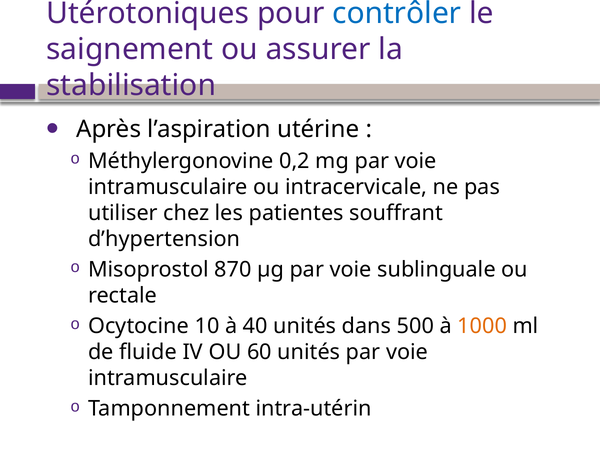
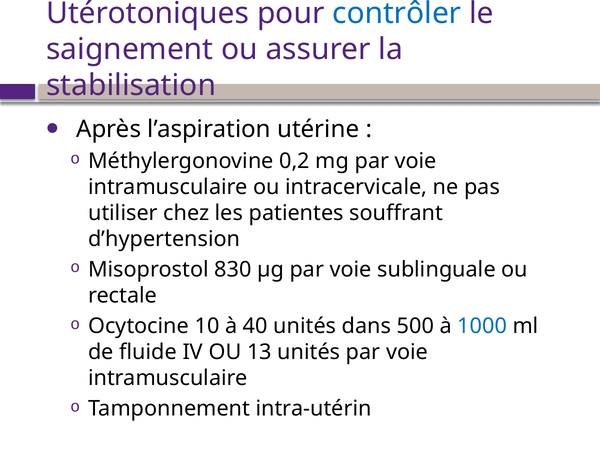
870: 870 -> 830 (233, 270)
1000 colour: orange -> blue (482, 326)
60: 60 -> 13 (259, 352)
